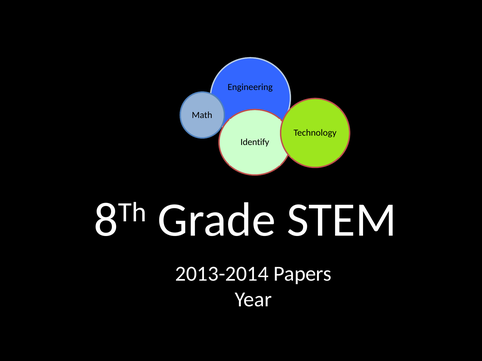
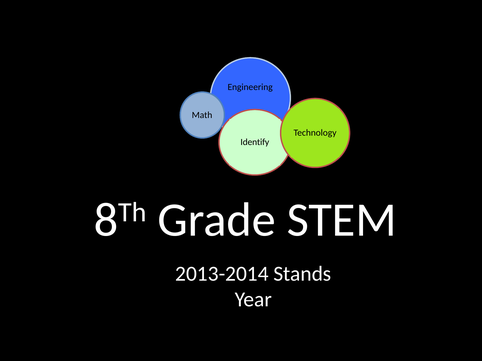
Papers: Papers -> Stands (302, 274)
